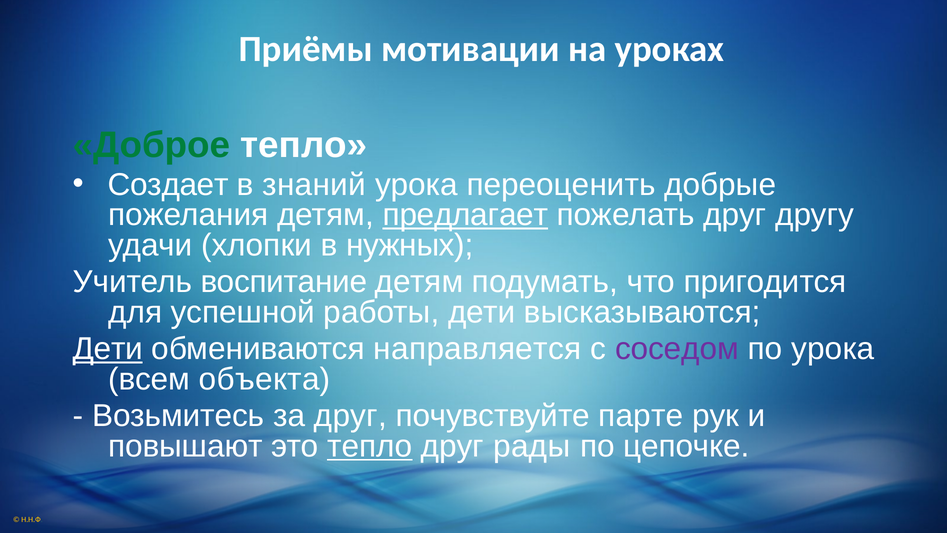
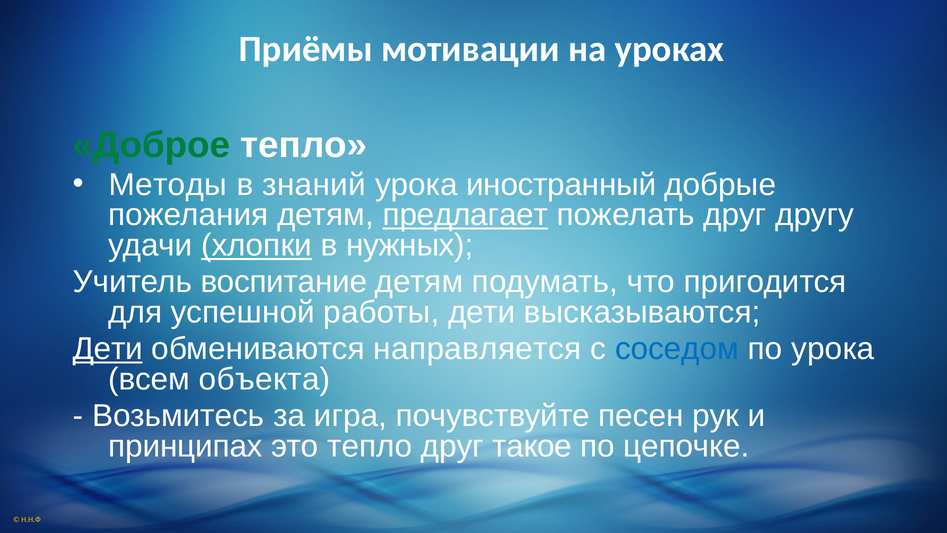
Создает: Создает -> Методы (168, 185)
переоценить: переоценить -> иностранный (561, 185)
хлопки underline: none -> present (257, 245)
соседом colour: purple -> blue (677, 349)
за друг: друг -> игра (350, 416)
парте: парте -> песен (641, 416)
повышают: повышают -> принципах (186, 446)
тепло underline: present -> none (370, 446)
рады: рады -> такое (532, 446)
